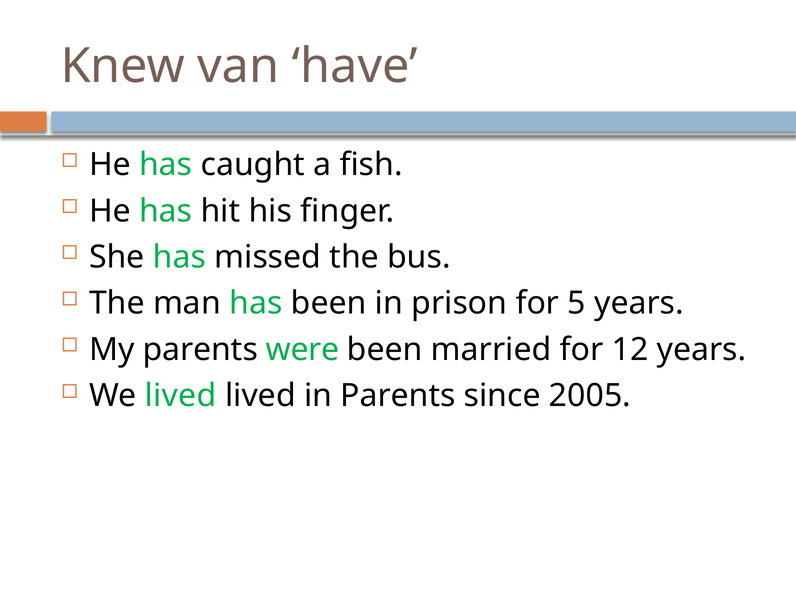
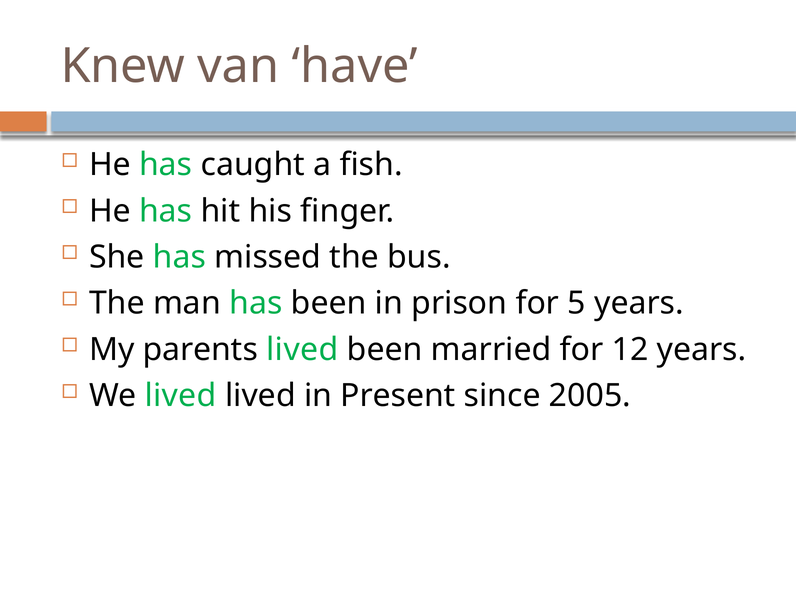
parents were: were -> lived (302, 350)
in Parents: Parents -> Present (398, 396)
